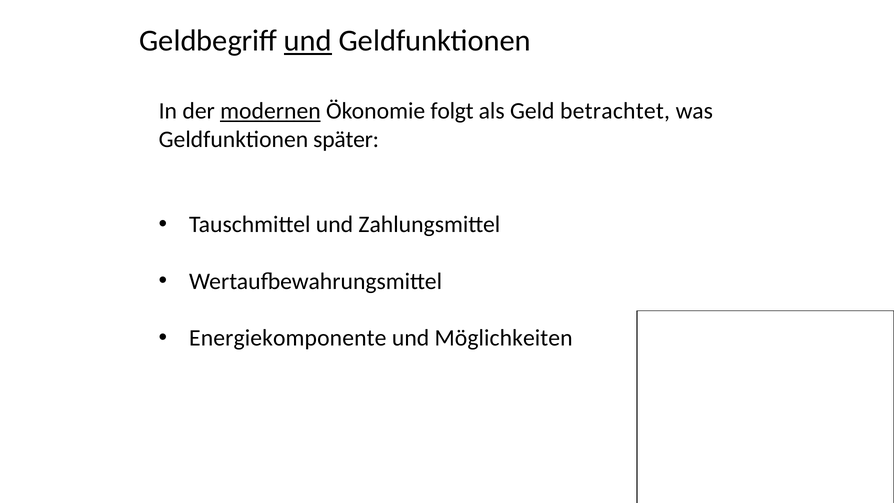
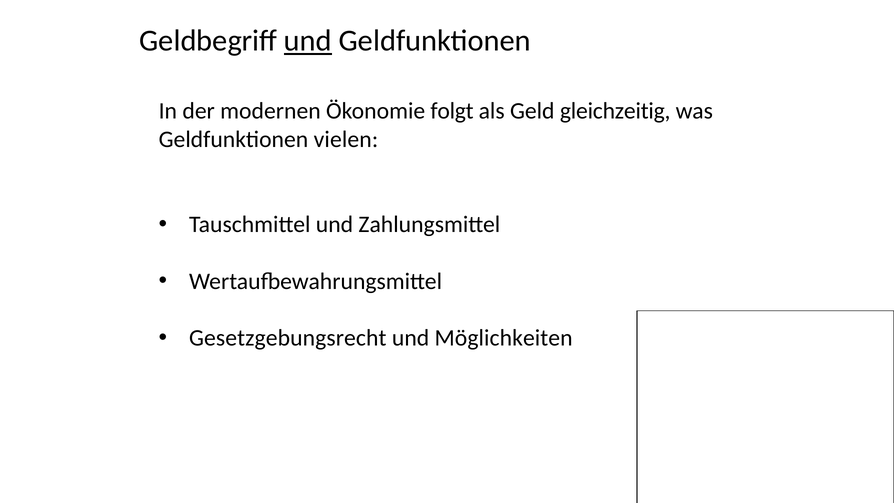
modernen underline: present -> none (270, 111)
betrachtet: betrachtet -> gleichzeitig (615, 111)
später: später -> vielen (346, 139)
Energiekomponente: Energiekomponente -> Gesetzgebungsrecht (288, 338)
